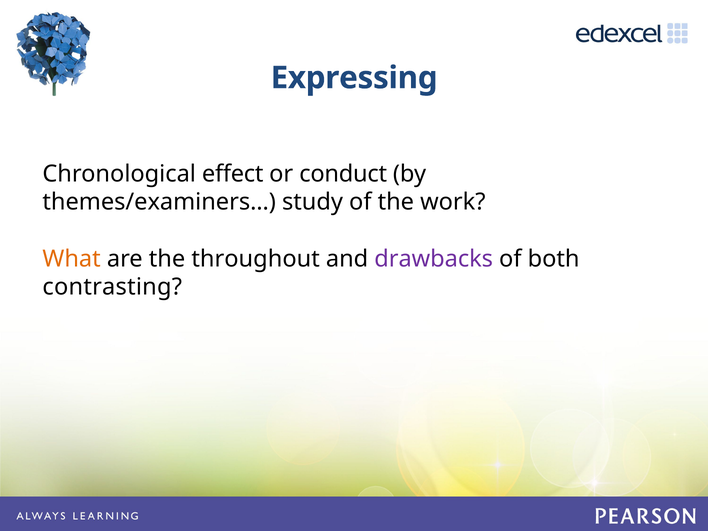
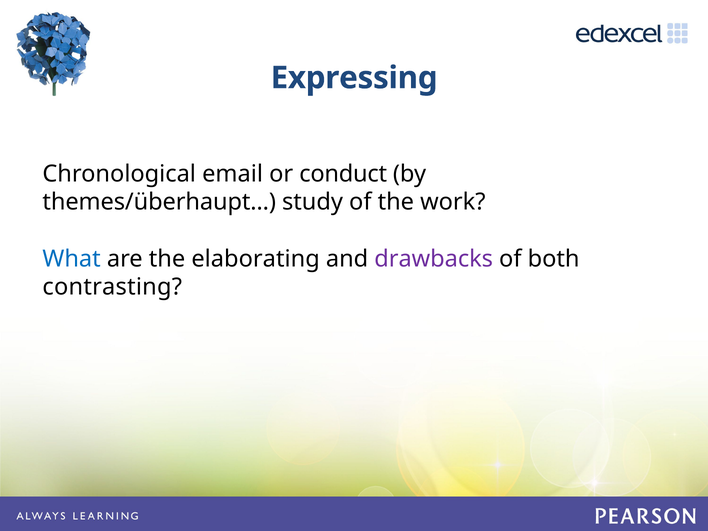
effect: effect -> email (233, 174)
themes/examiners…: themes/examiners… -> themes/überhaupt… (159, 202)
What colour: orange -> blue (72, 259)
throughout: throughout -> elaborating (256, 259)
